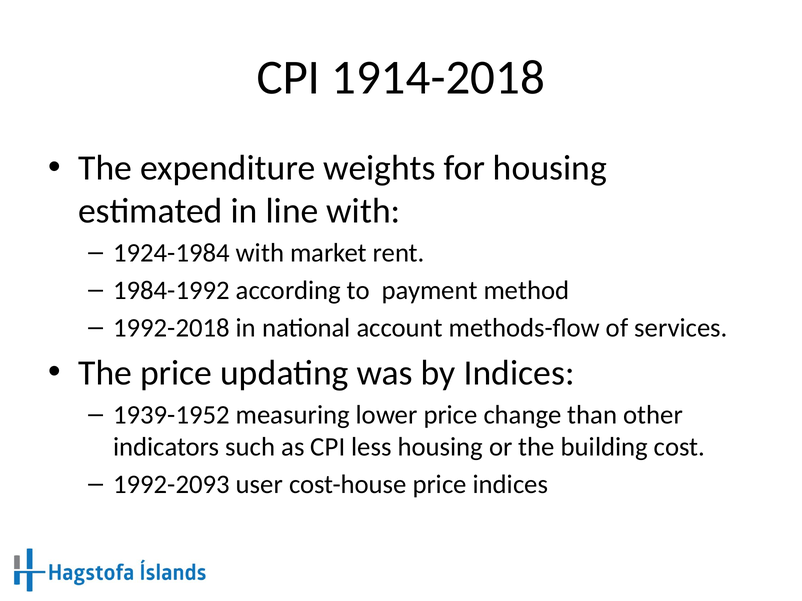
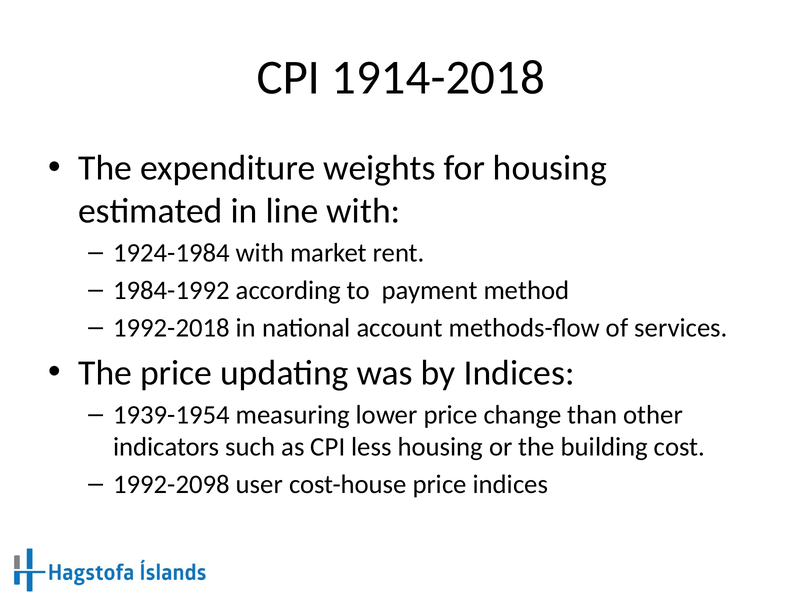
1939-1952: 1939-1952 -> 1939-1954 (172, 415)
1992-2093: 1992-2093 -> 1992-2098 (172, 485)
